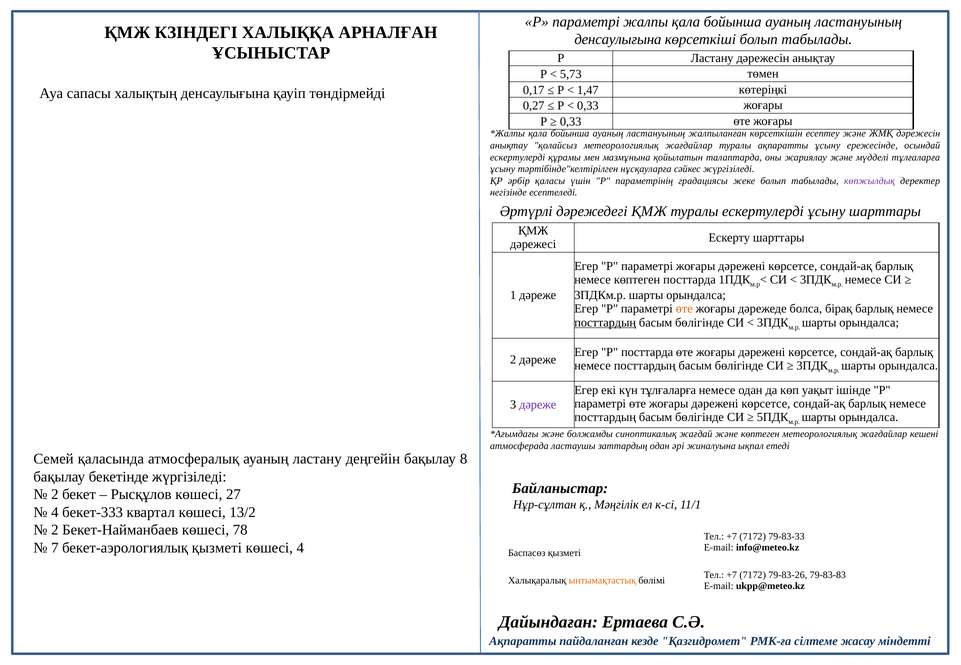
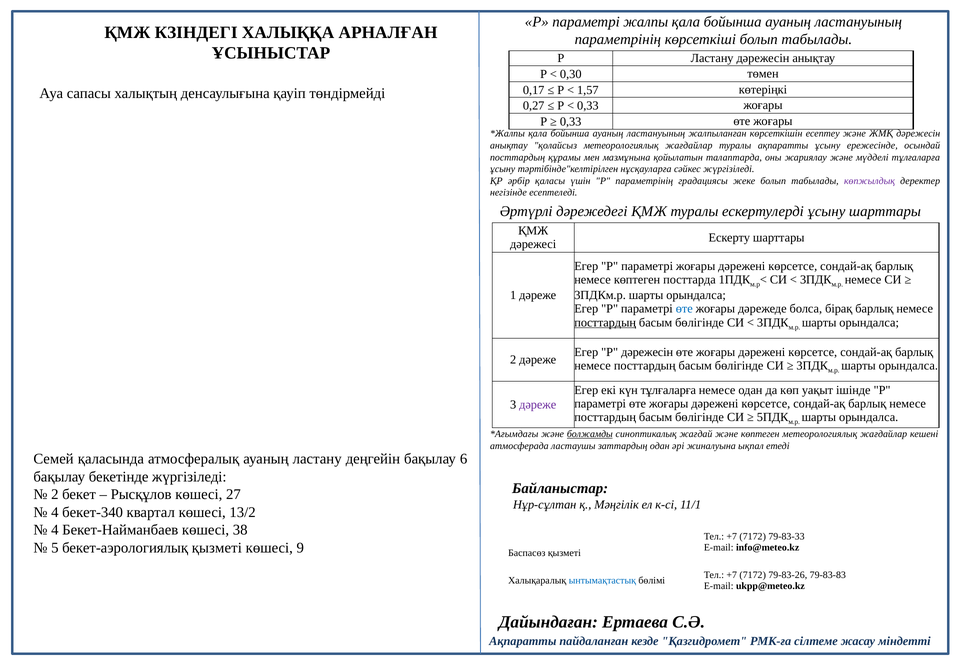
денсаулығына: денсаулығына -> параметрінің (618, 39)
5,73: 5,73 -> 0,30 (571, 74)
1,47: 1,47 -> 1,57 (588, 90)
ескертулерді: ескертулерді -> посттардың (518, 157)
өте colour: orange -> blue (684, 309)
Р посттарда: посттарда -> дәрежесін (647, 352)
болжамды underline: none -> present (590, 434)
8: 8 -> 6 (464, 459)
бекет-333: бекет-333 -> бекет-340 (93, 512)
2: 2 -> 4 (55, 530)
78: 78 -> 38 (240, 530)
7: 7 -> 5 (55, 548)
көшесі 4: 4 -> 9 (300, 548)
ынтымақтастық colour: orange -> blue (602, 581)
